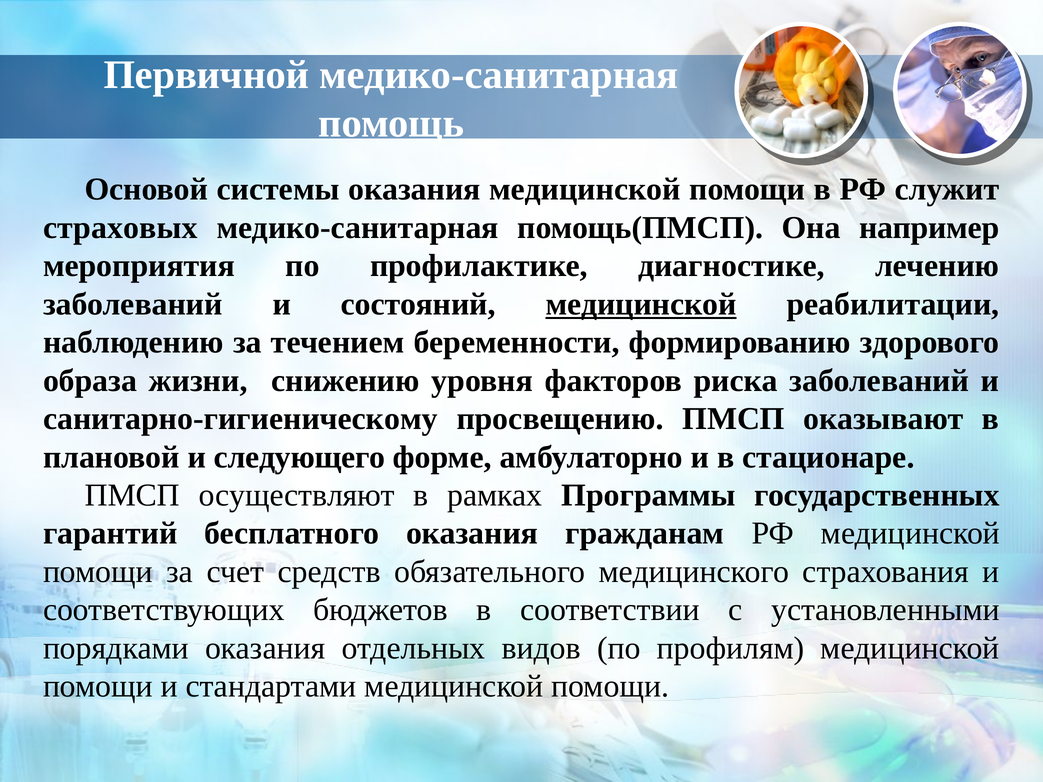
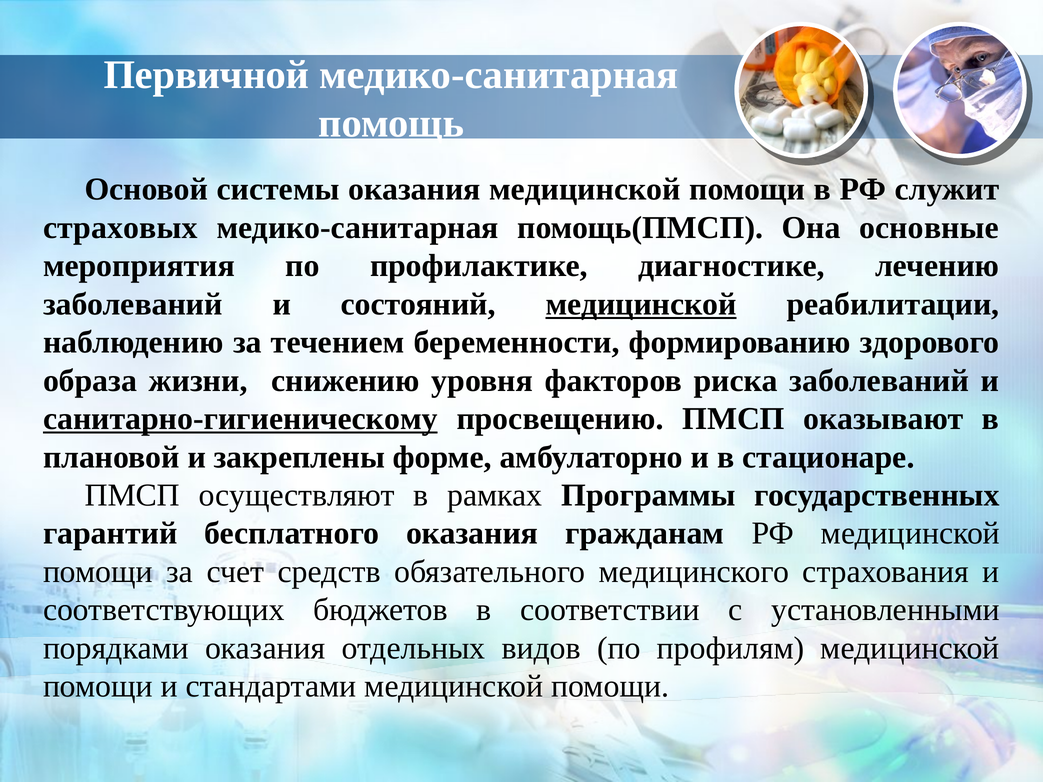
например: например -> основные (929, 228)
санитарно-гигиеническому underline: none -> present (240, 419)
следующего: следующего -> закреплены (299, 457)
